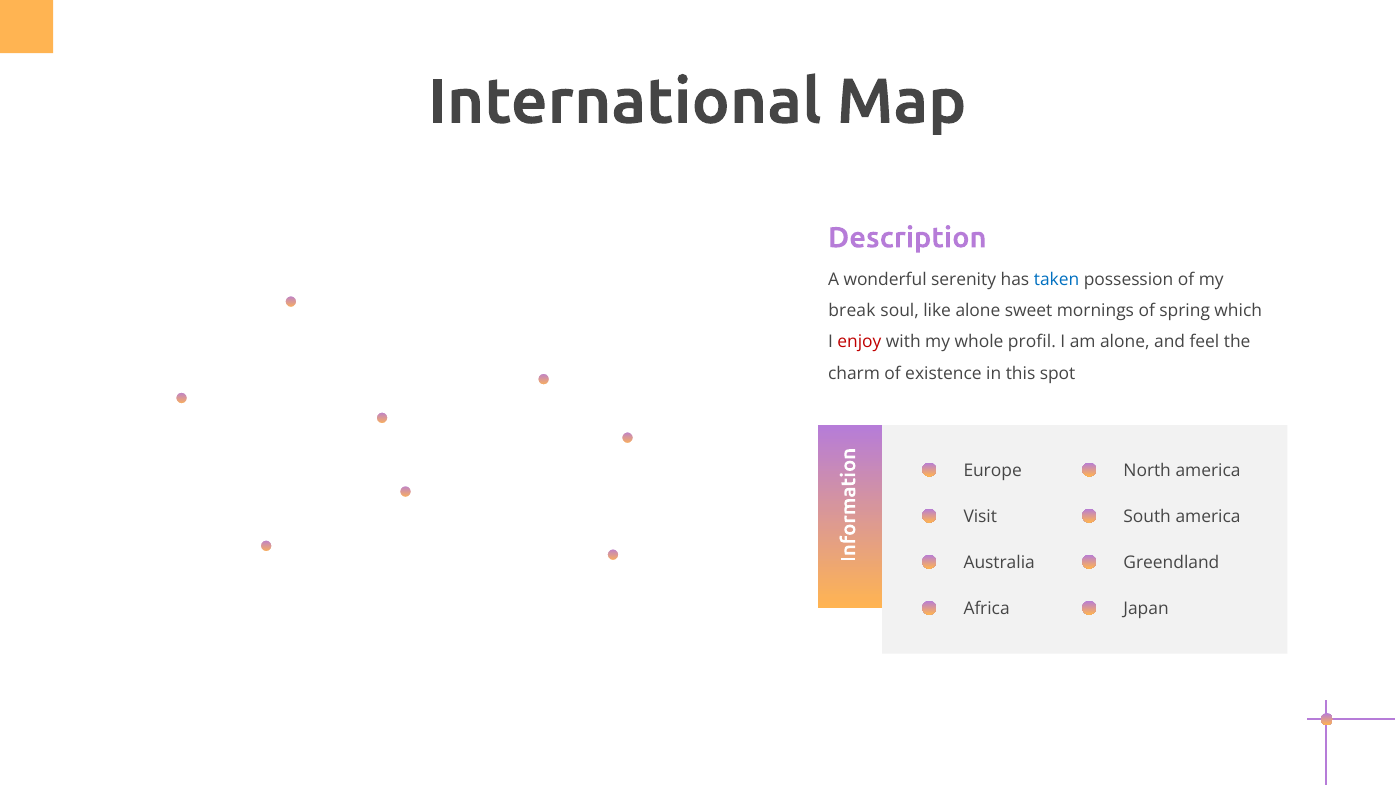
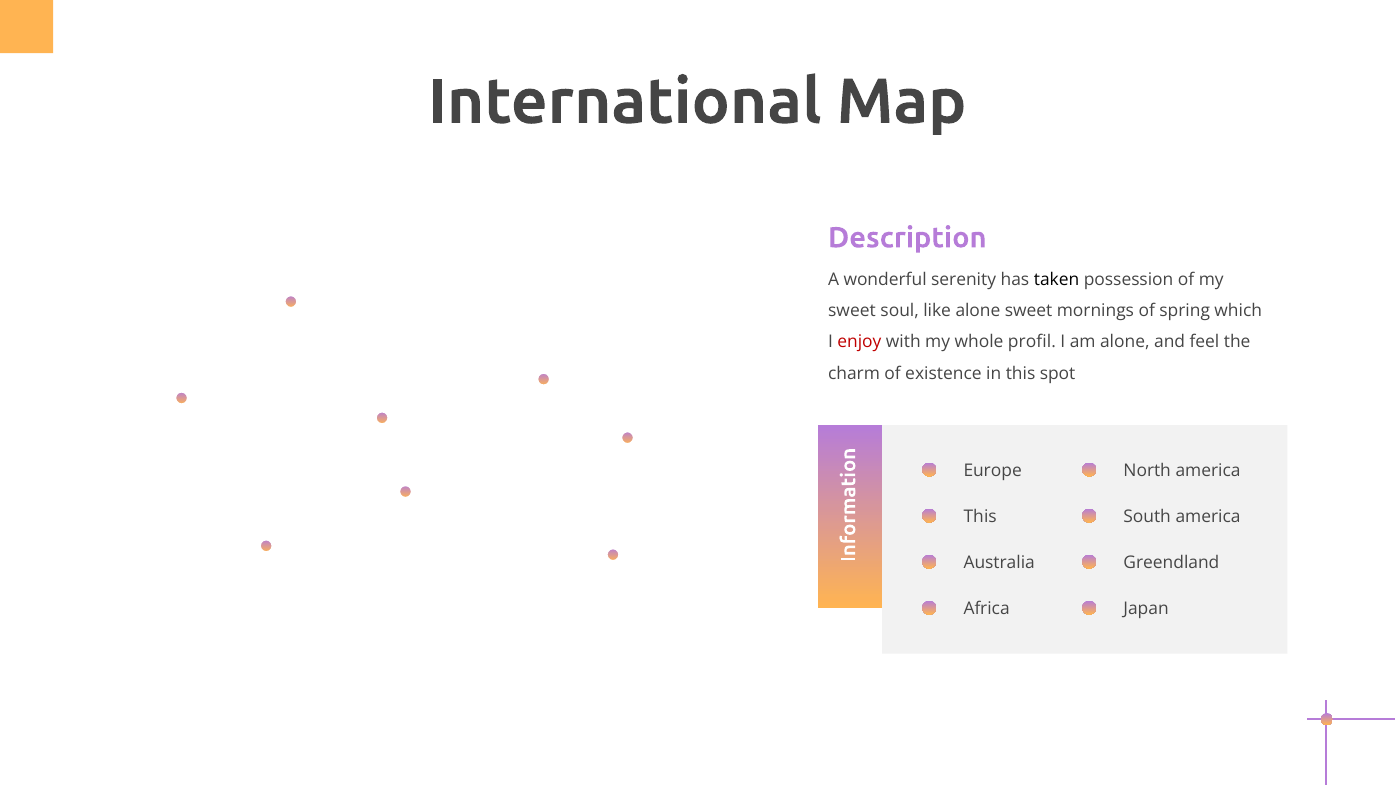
taken colour: blue -> black (1057, 279)
break: break -> sweet (852, 311)
Visit: Visit -> This (980, 516)
